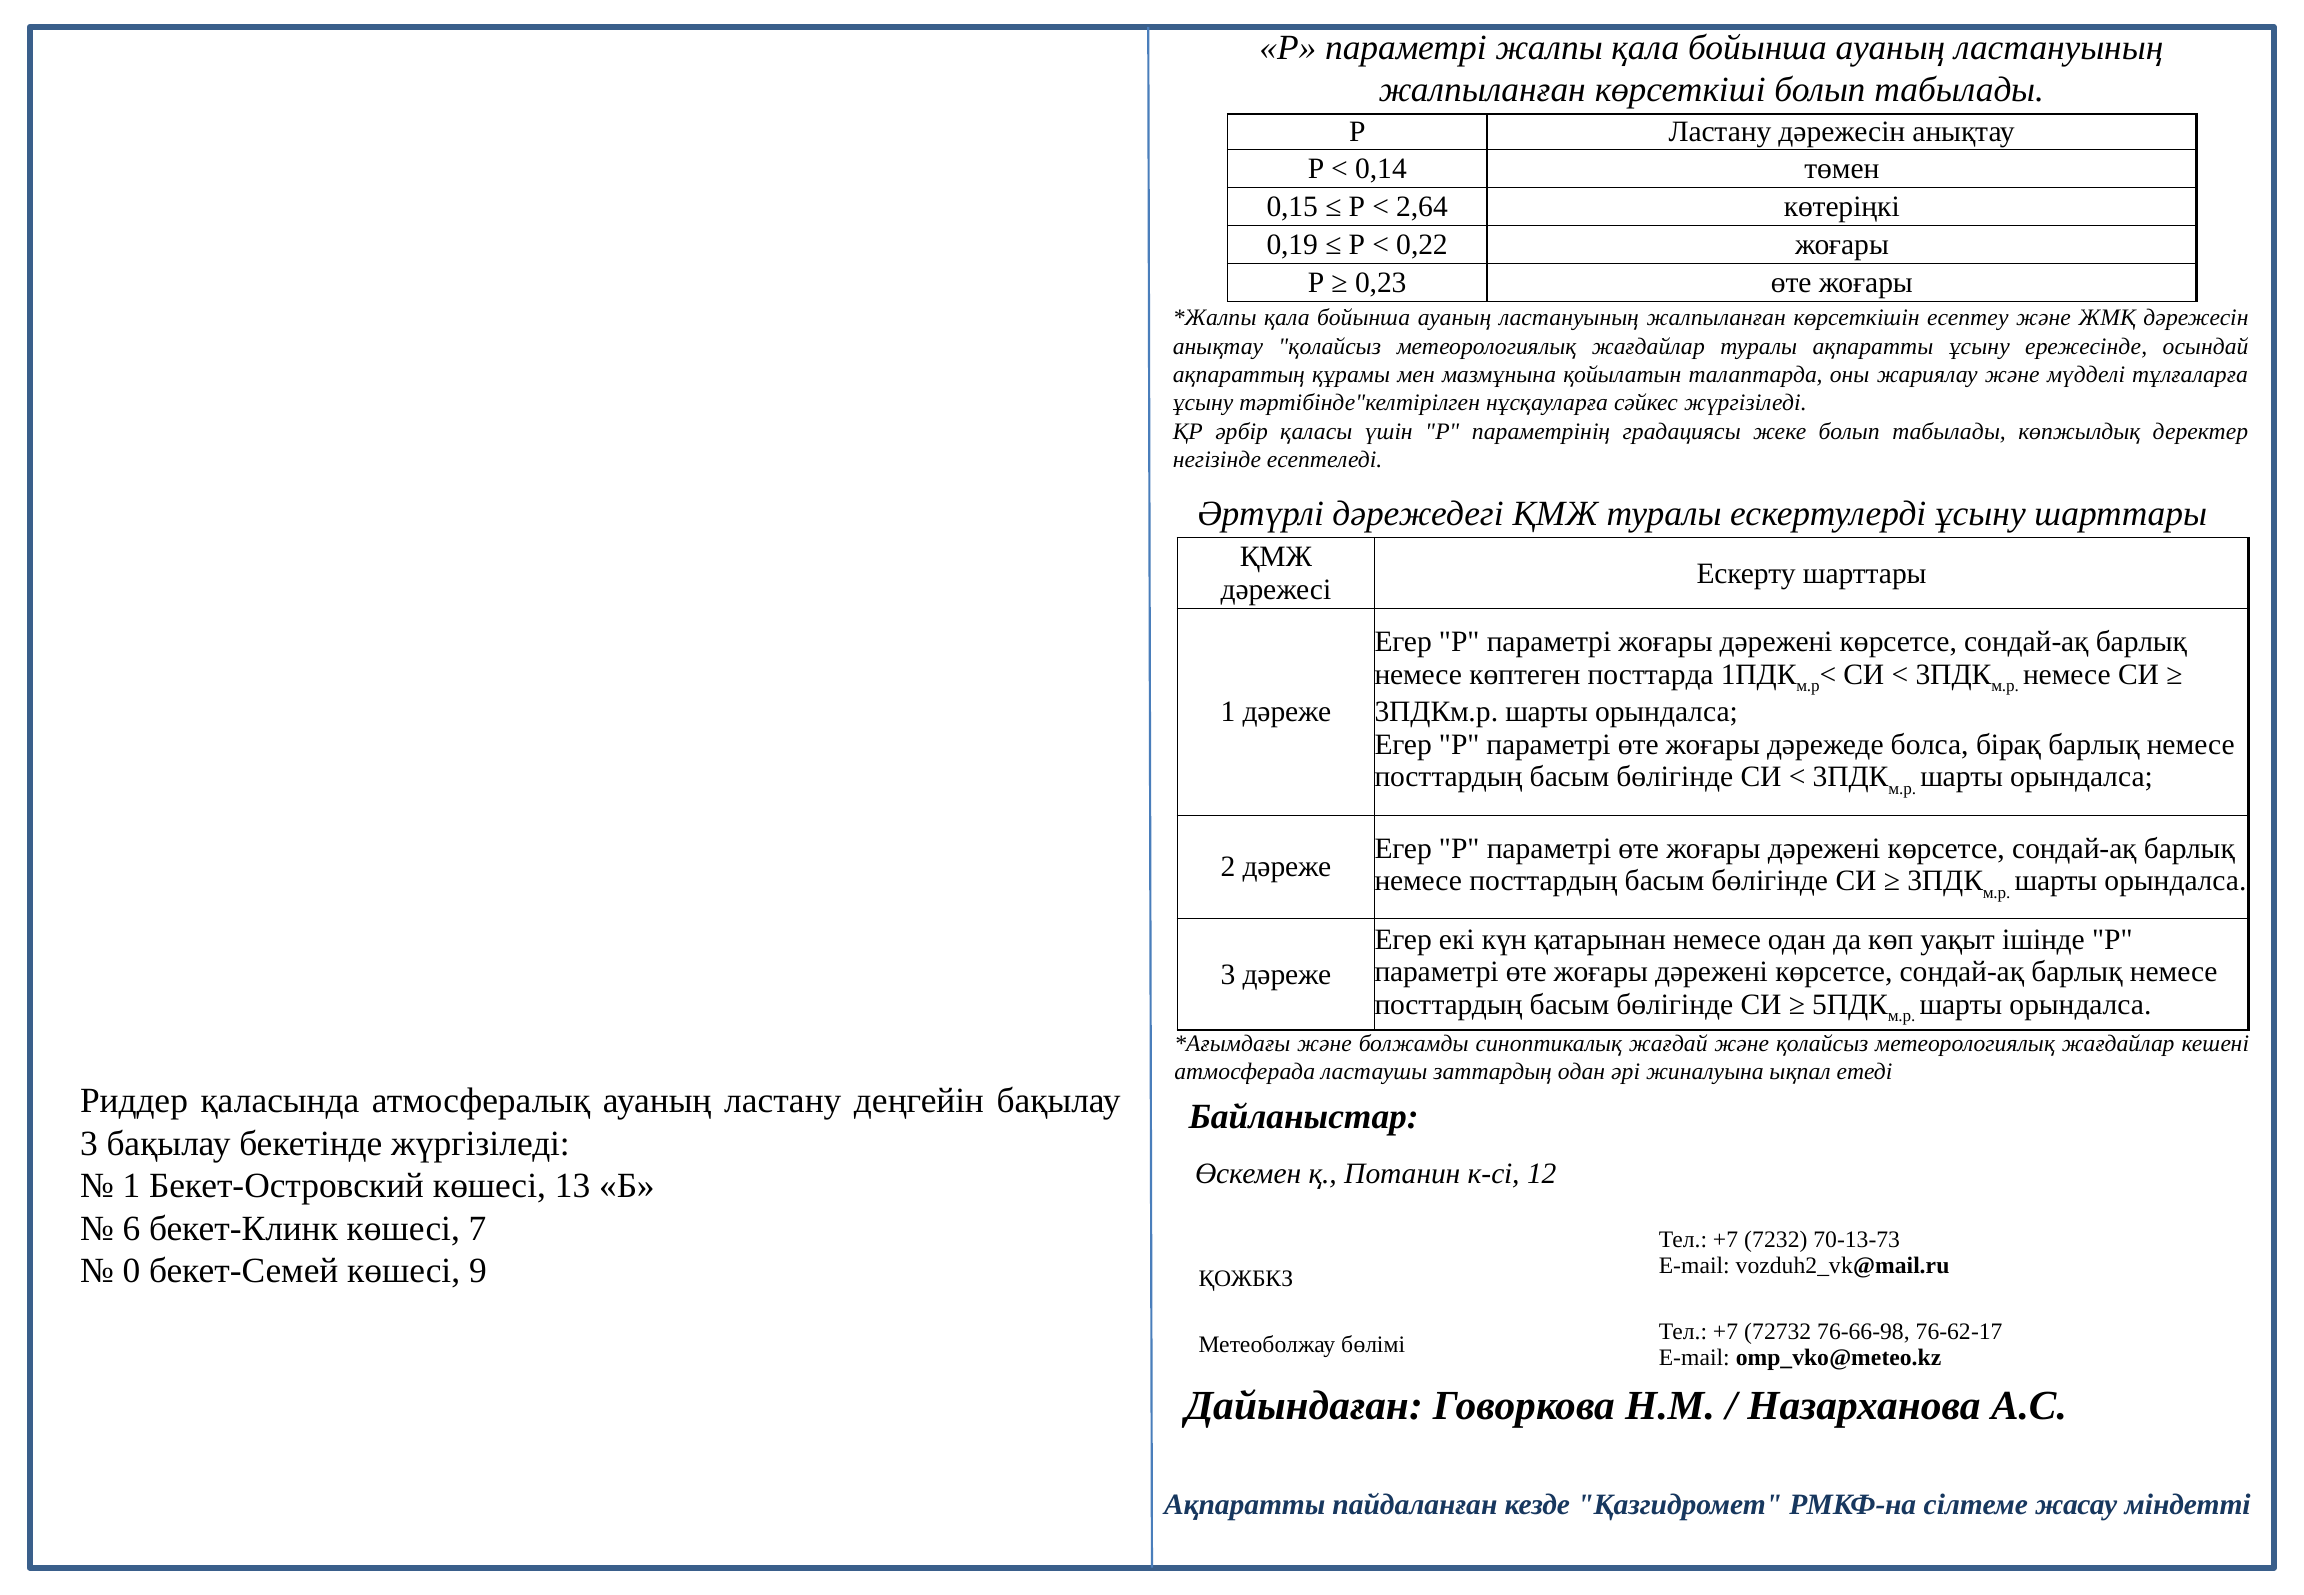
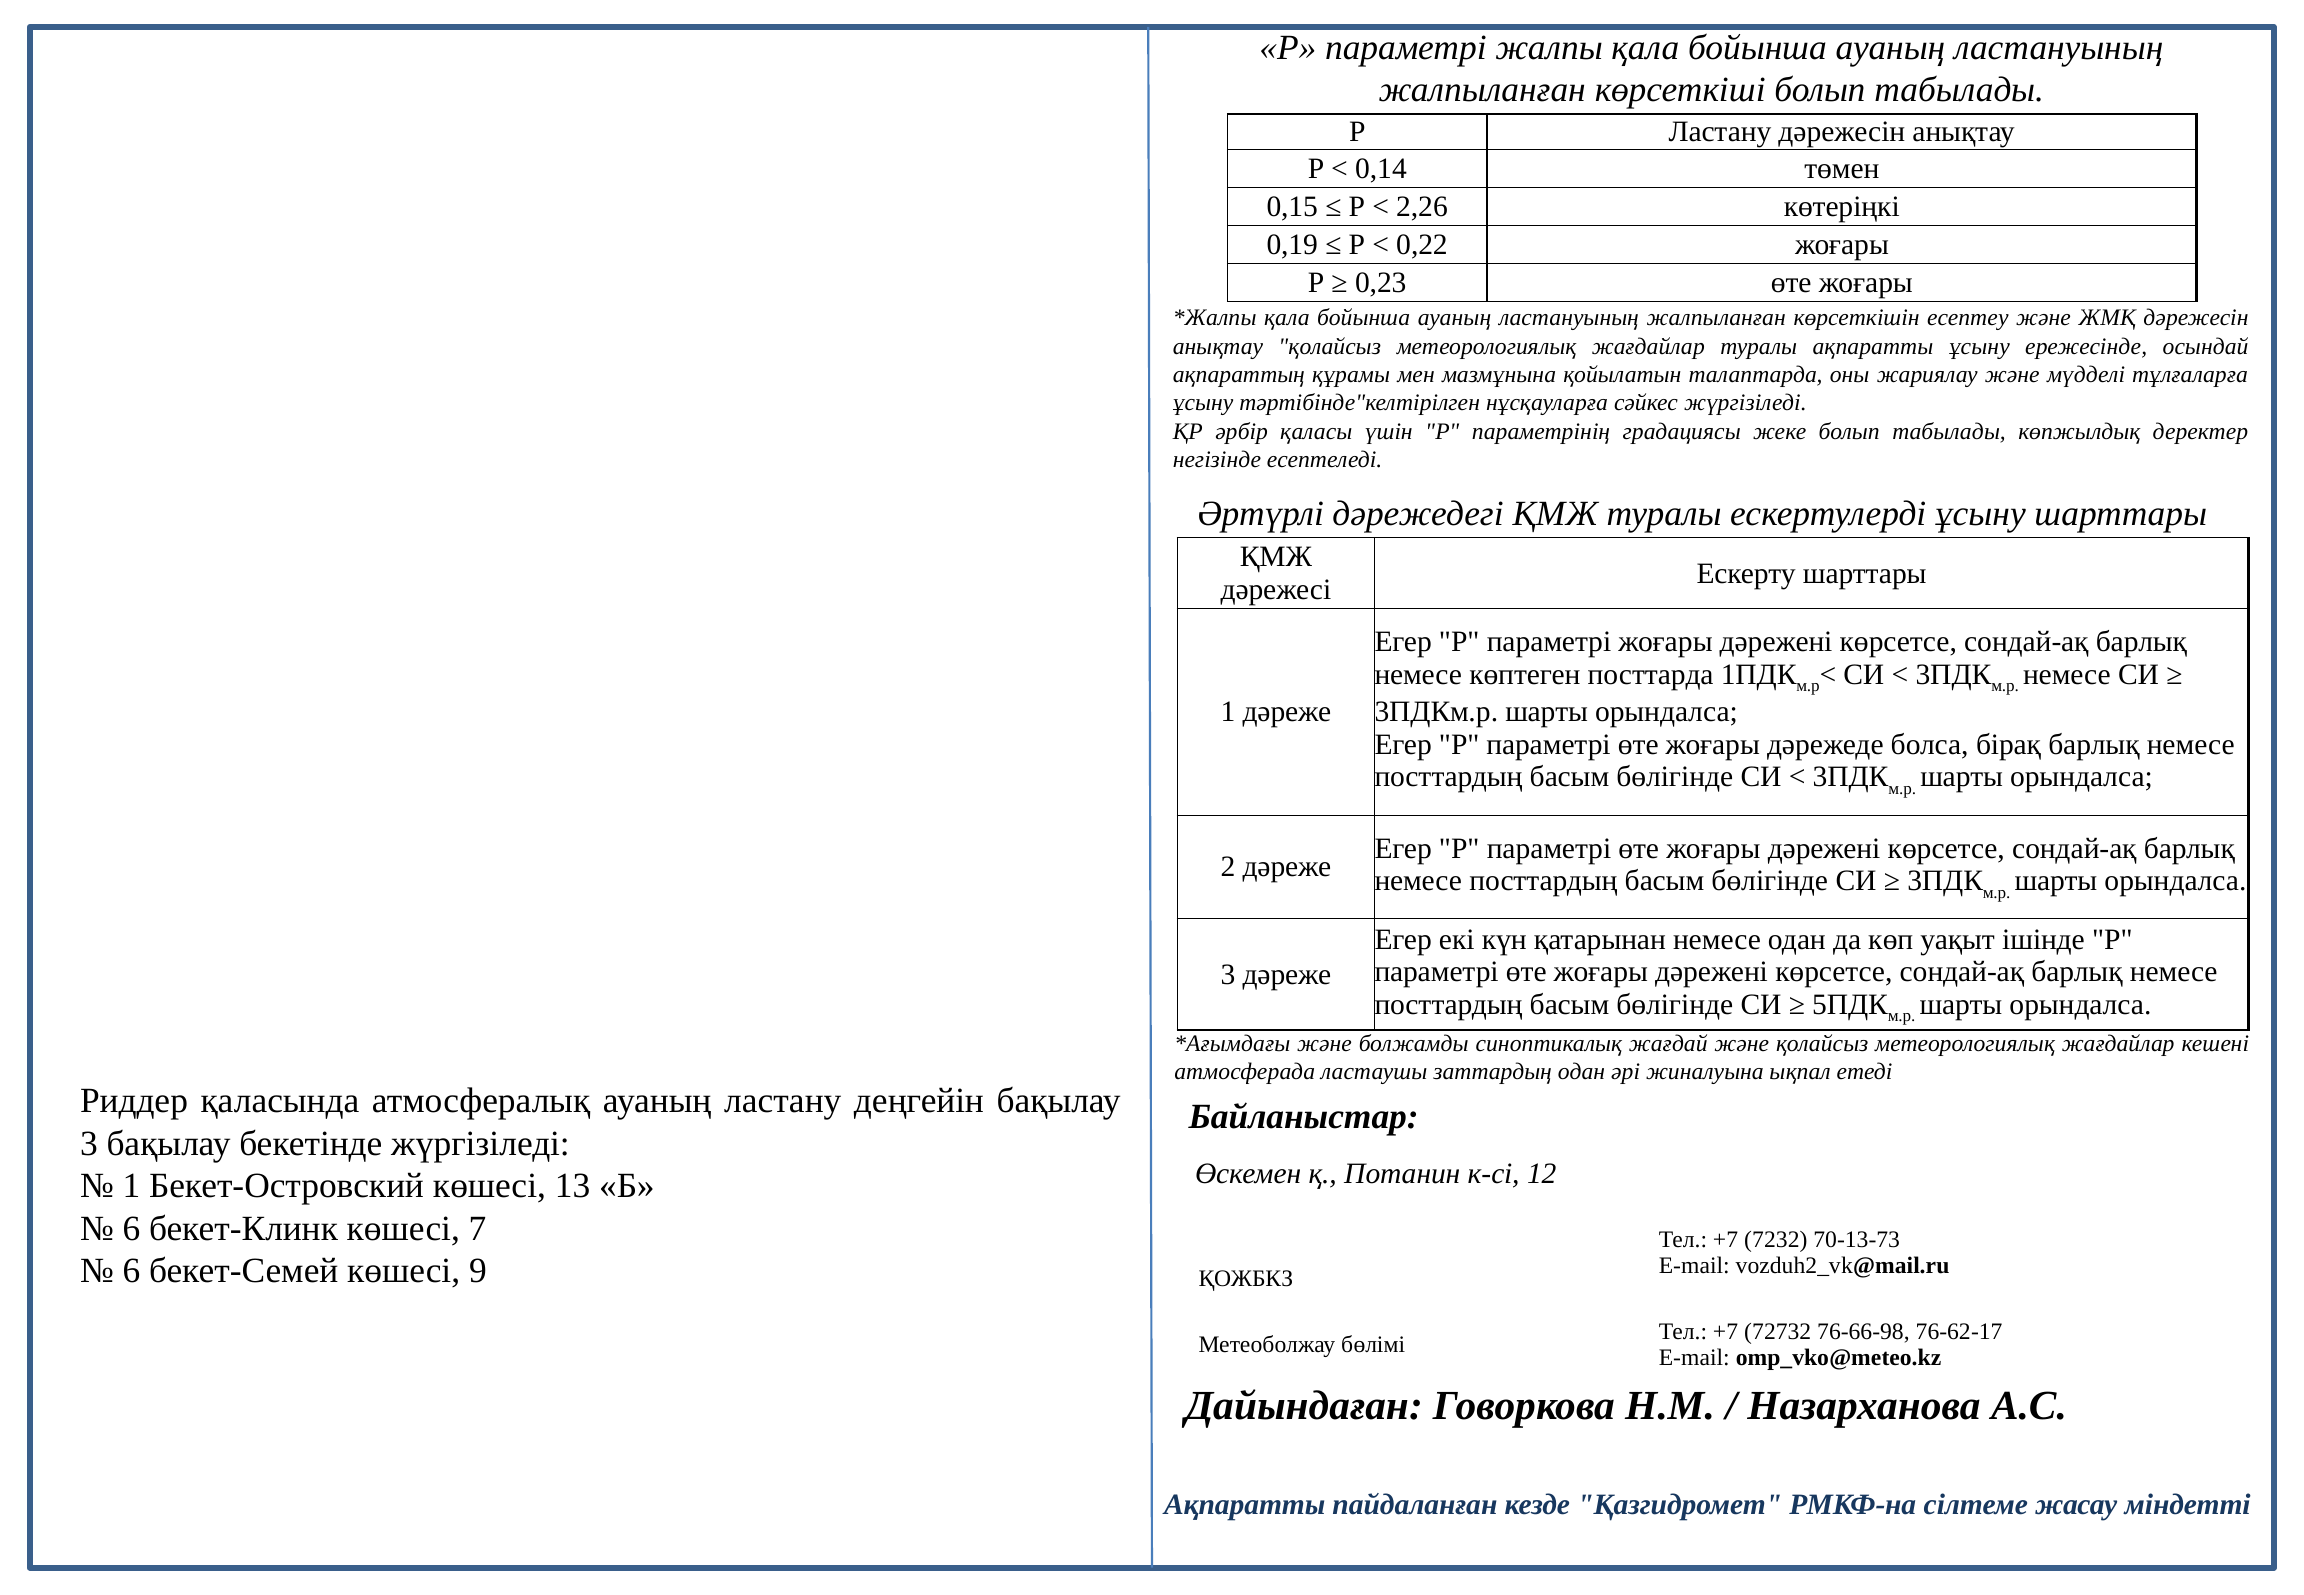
2,64: 2,64 -> 2,26 (1422, 206)
0: 0 -> 6 (132, 1271)
